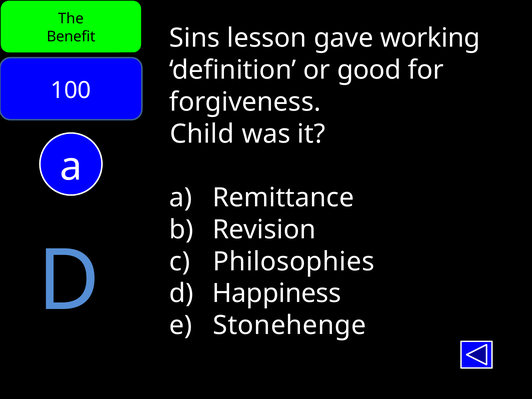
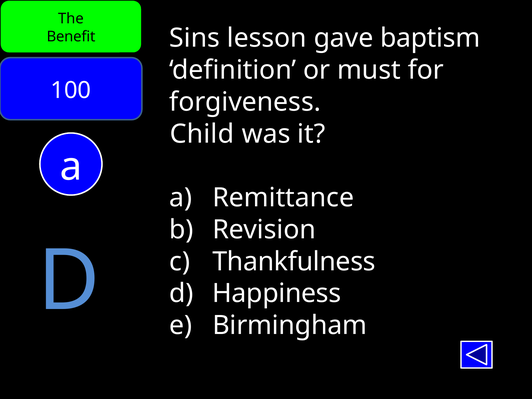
working: working -> baptism (430, 38)
good: good -> must (369, 70)
Philosophies: Philosophies -> Thankfulness (294, 262)
Stonehenge: Stonehenge -> Birmingham (290, 325)
